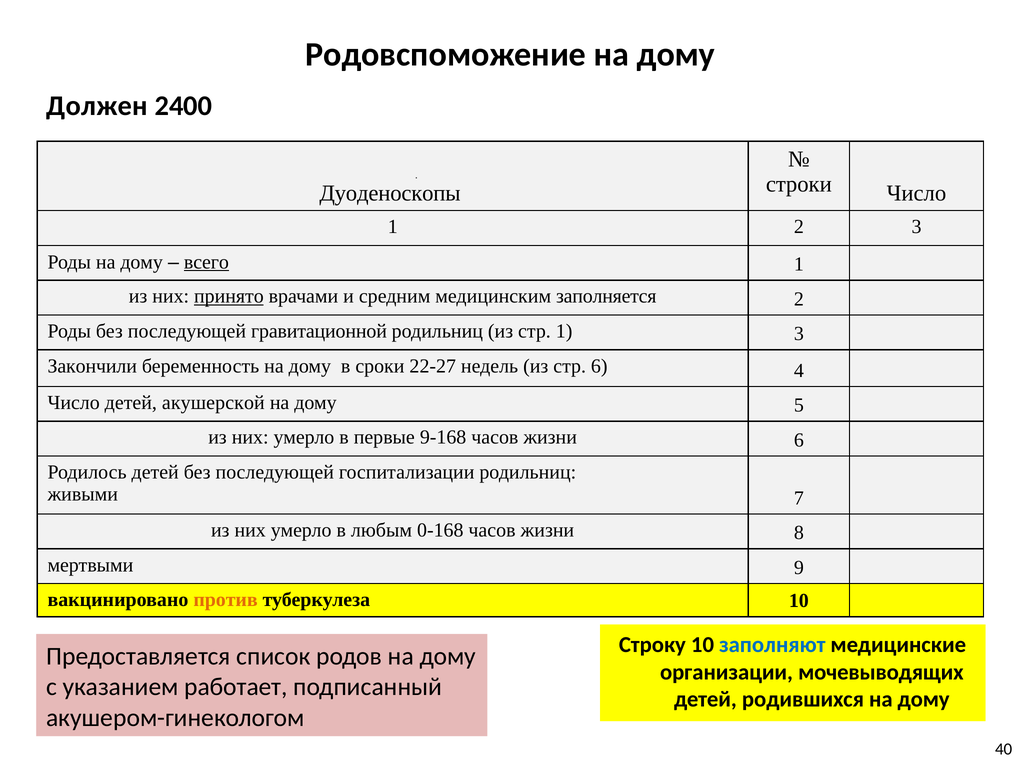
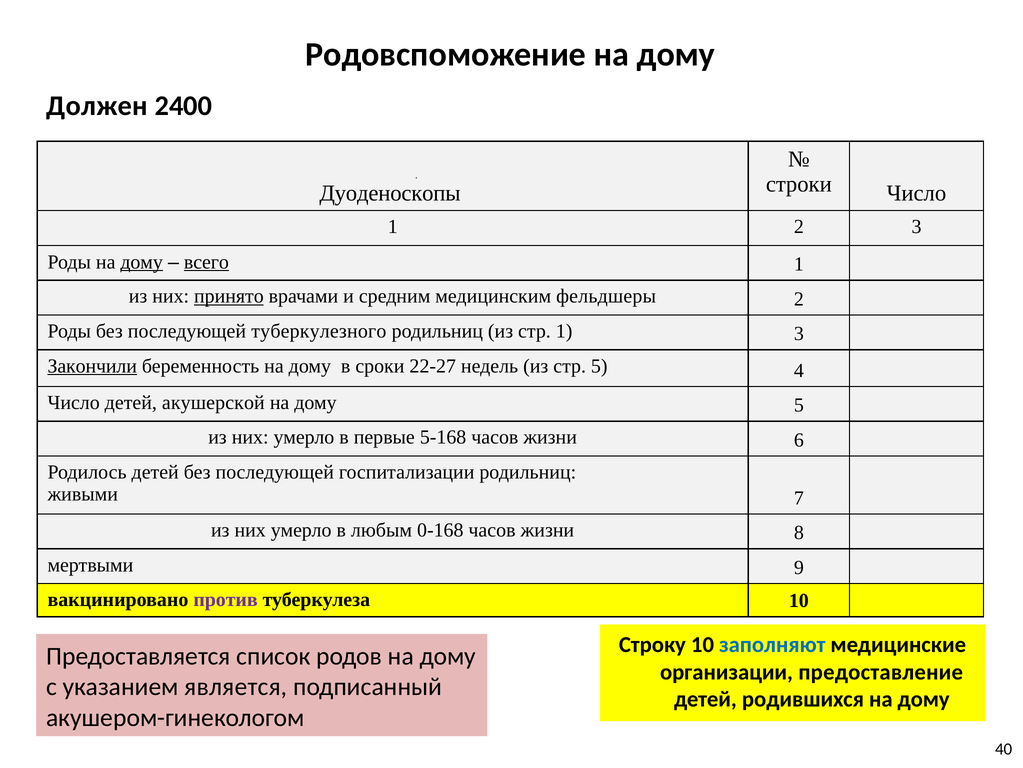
дому underline: none -> present (142, 262)
заполняется: заполняется -> фельдшеры (606, 296)
гравитационной: гравитационной -> туберкулезного (319, 331)
Закончили underline: none -> present (92, 366)
стр 6: 6 -> 5 (599, 366)
9-168: 9-168 -> 5-168 (443, 437)
против colour: orange -> purple (226, 599)
мочевыводящих: мочевыводящих -> предоставление (881, 671)
работает: работает -> является (236, 686)
